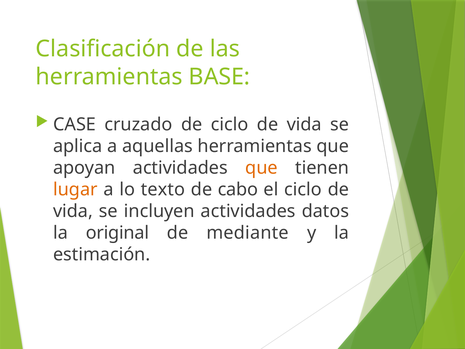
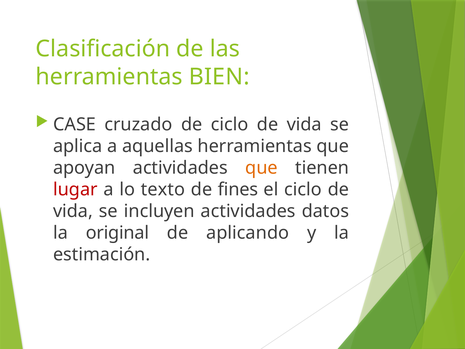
BASE: BASE -> BIEN (219, 77)
lugar colour: orange -> red (75, 189)
cabo: cabo -> fines (238, 189)
mediante: mediante -> aplicando (248, 233)
